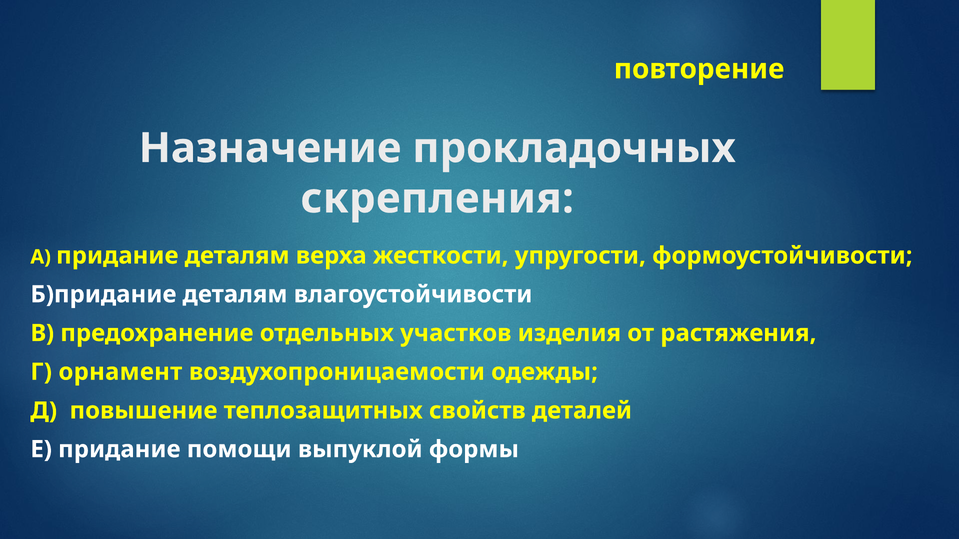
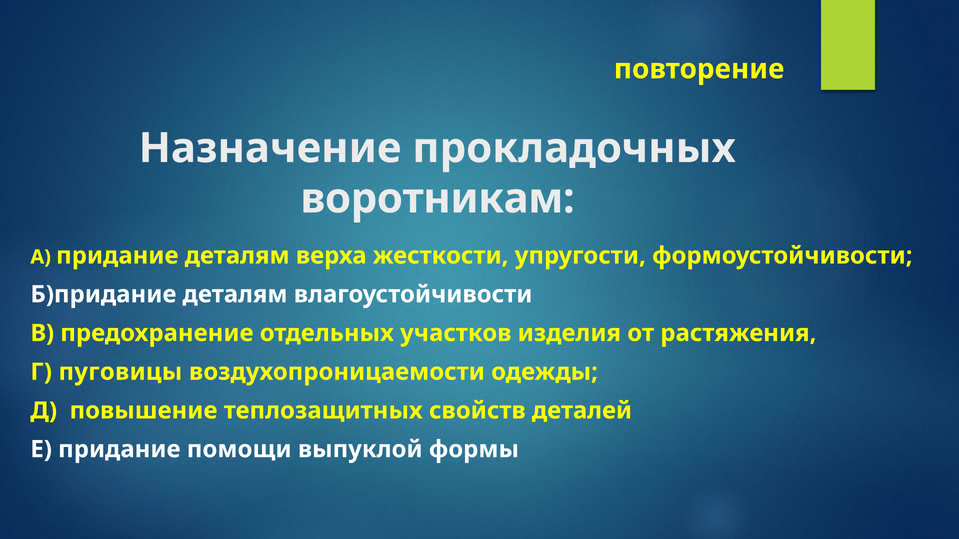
скрепления: скрепления -> воротникам (438, 199)
орнамент: орнамент -> пуговицы (120, 372)
